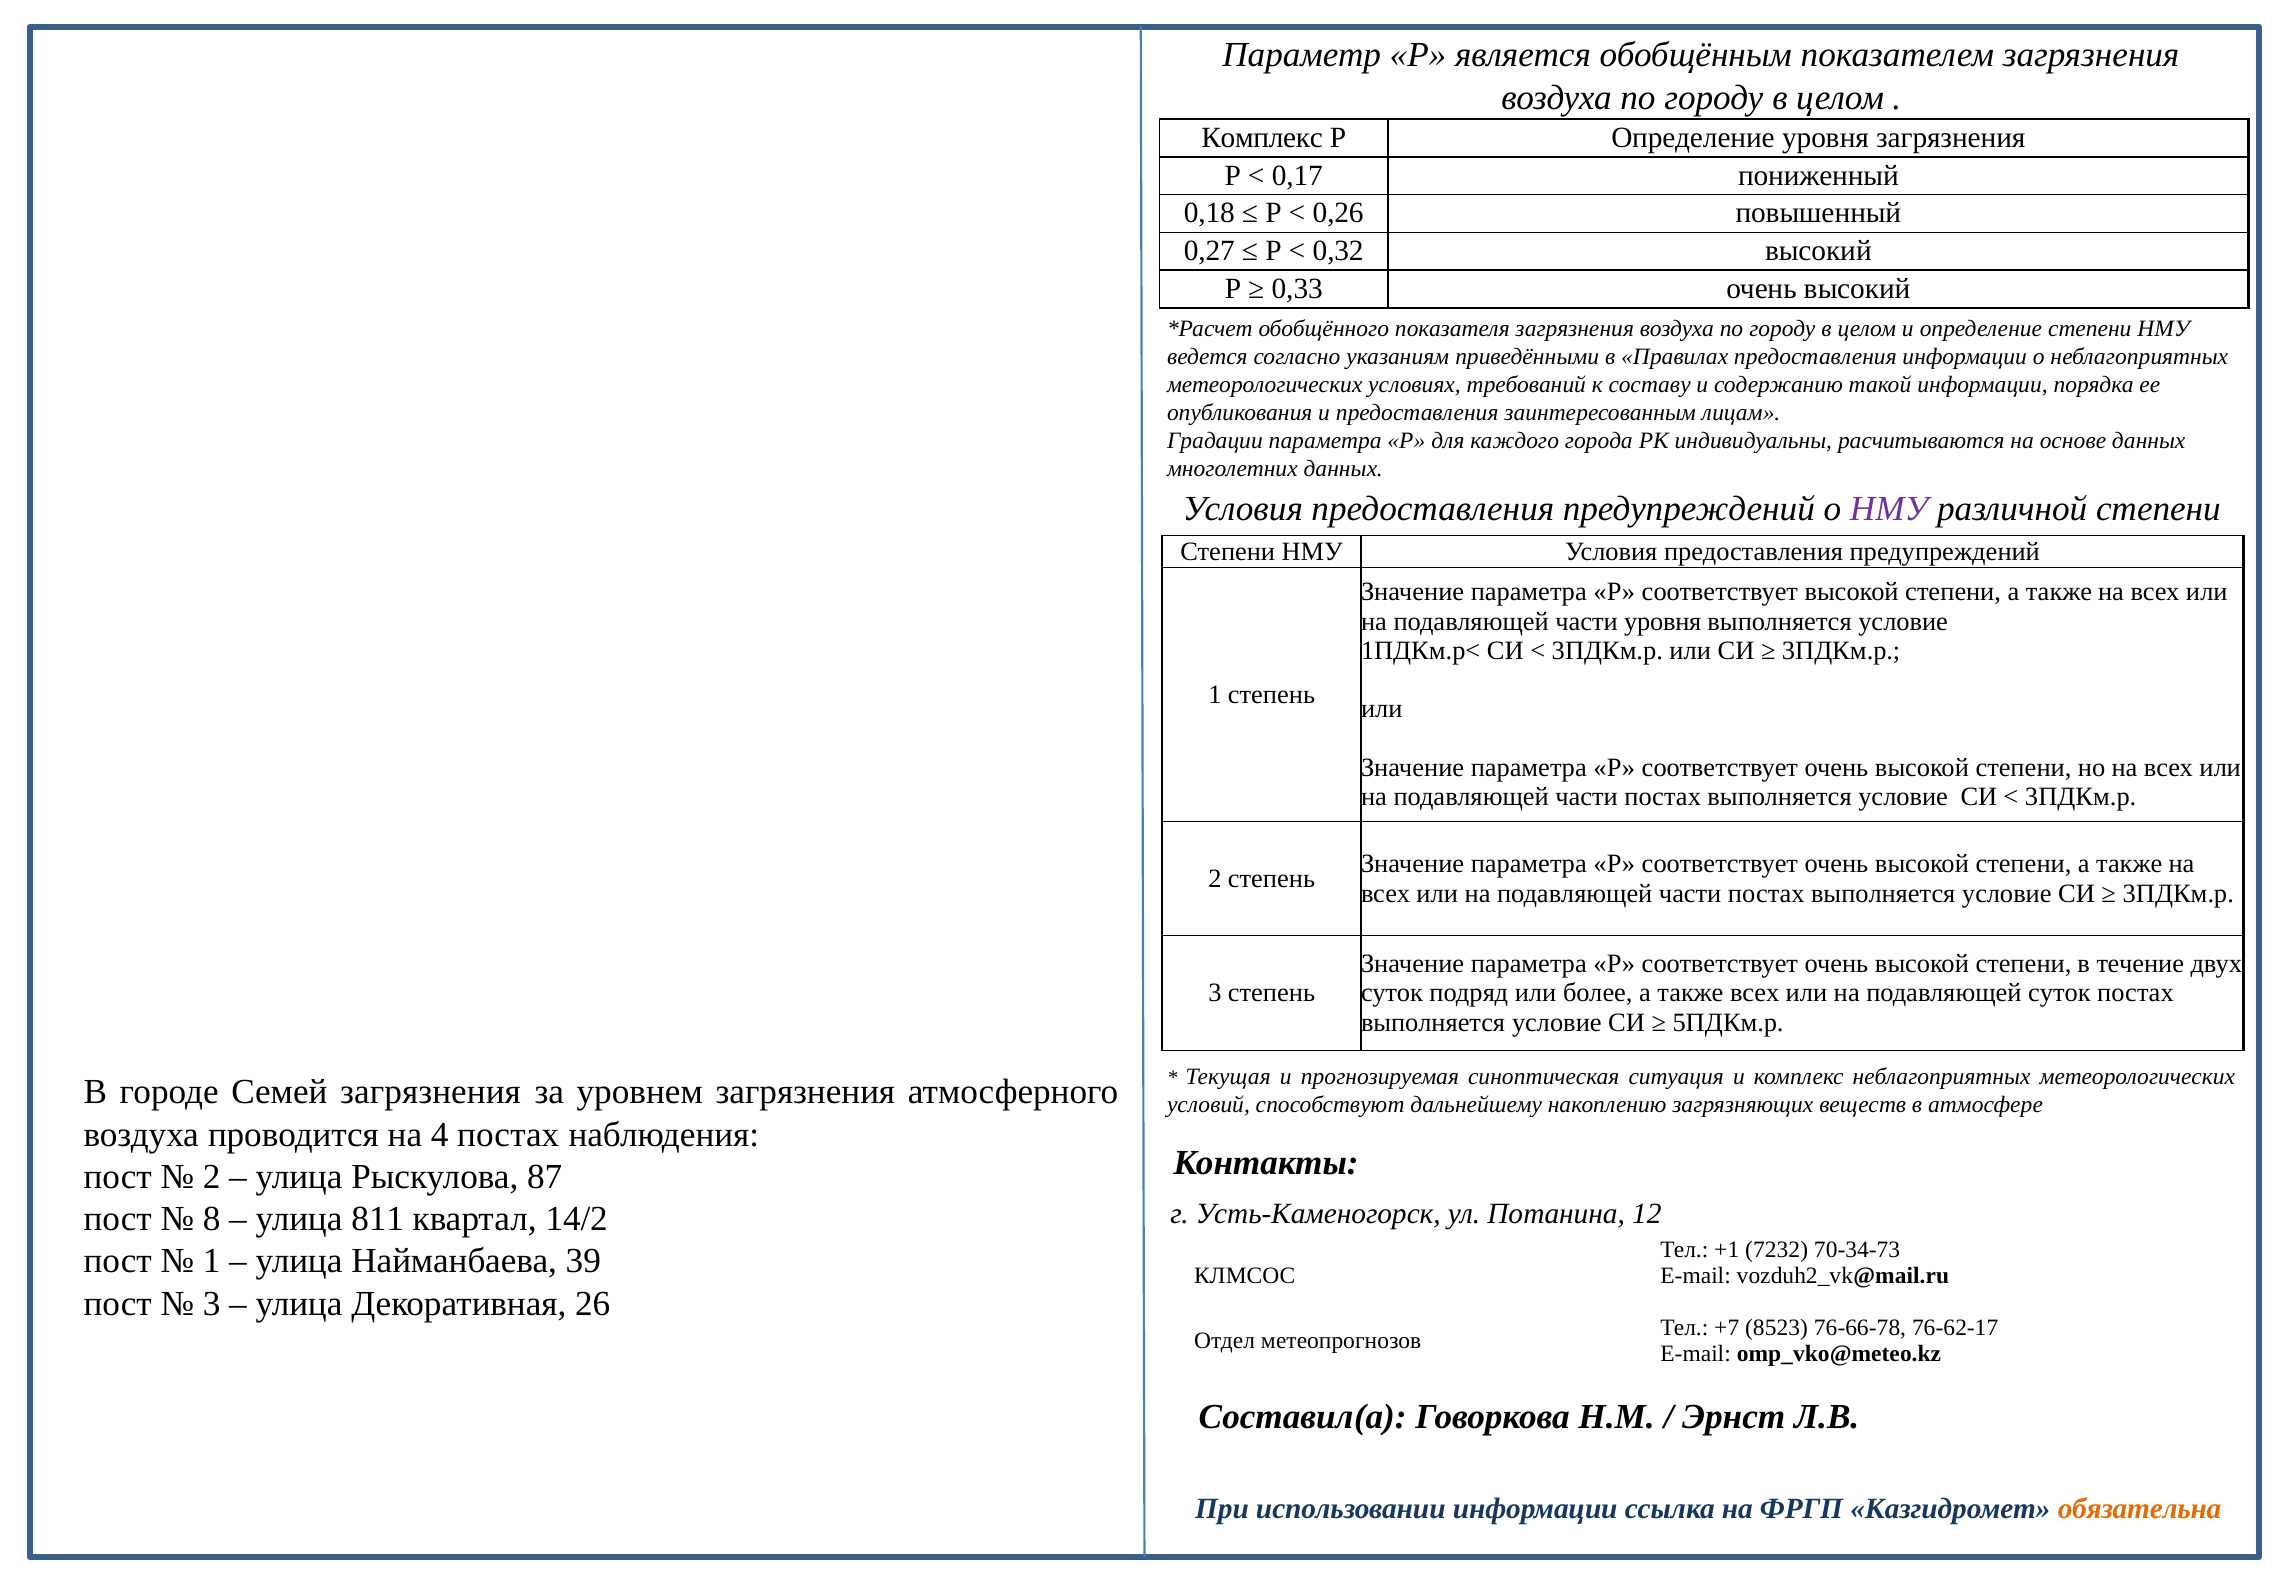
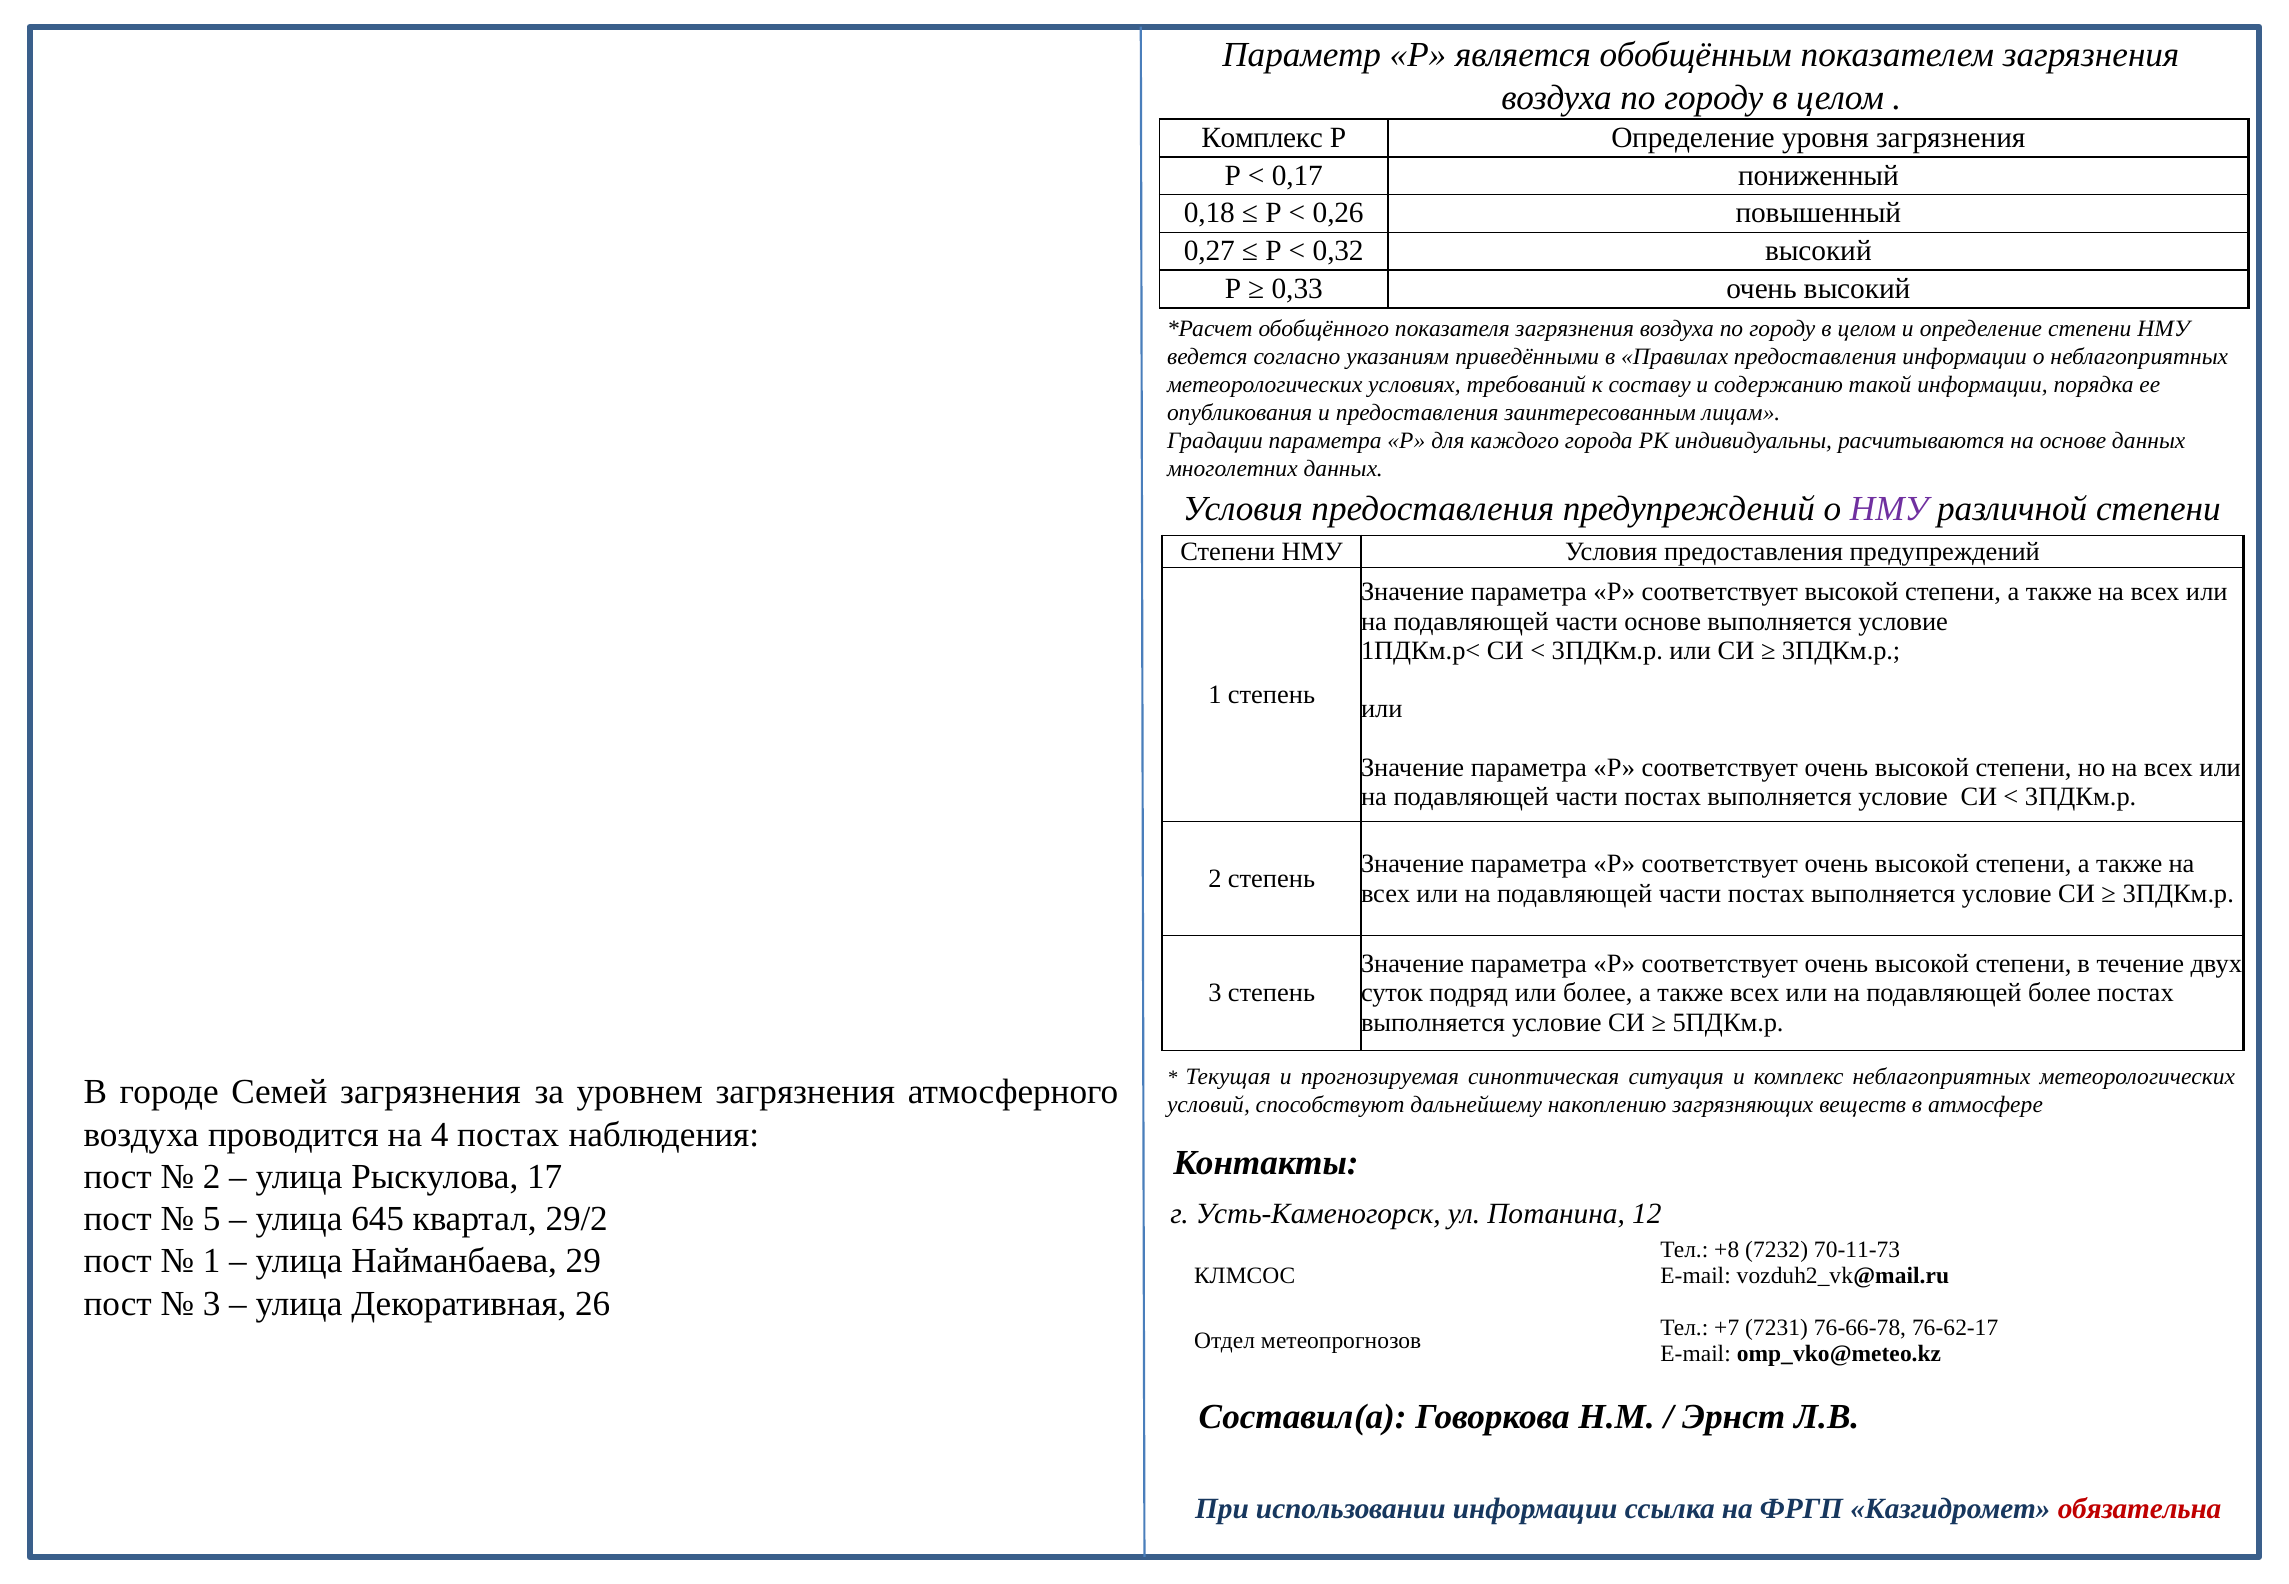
части уровня: уровня -> основе (1663, 622)
подавляющей суток: суток -> более (2059, 994)
87: 87 -> 17 (545, 1177)
8: 8 -> 5 (212, 1220)
811: 811 -> 645 (378, 1220)
14/2: 14/2 -> 29/2 (577, 1220)
+1: +1 -> +8 (1727, 1250)
70-34-73: 70-34-73 -> 70-11-73 (1857, 1250)
39: 39 -> 29 (583, 1262)
8523: 8523 -> 7231 (1777, 1328)
обязательна colour: orange -> red (2140, 1509)
